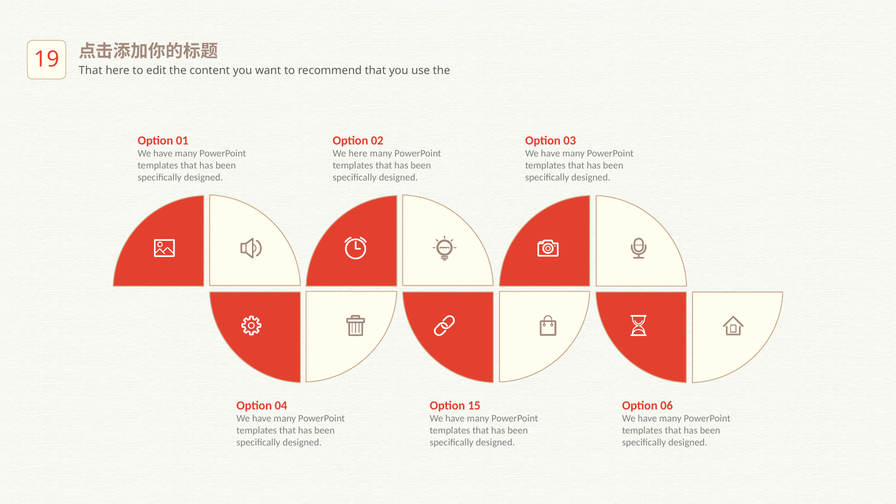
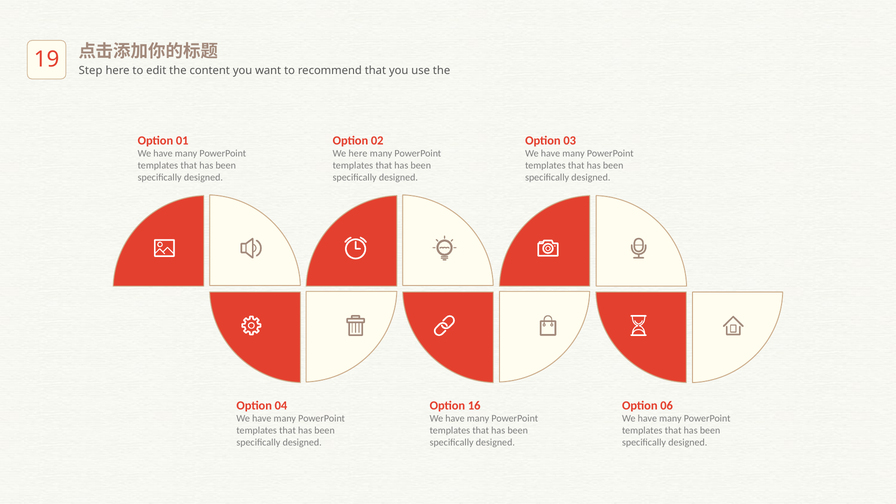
That: That -> Step (91, 71)
15: 15 -> 16 (474, 405)
